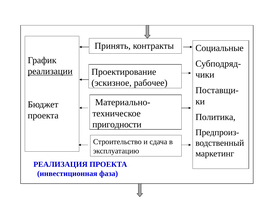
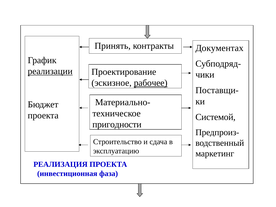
Социальные: Социальные -> Документах (219, 48)
рабочее underline: none -> present (151, 83)
Политика: Политика -> Системой (215, 117)
